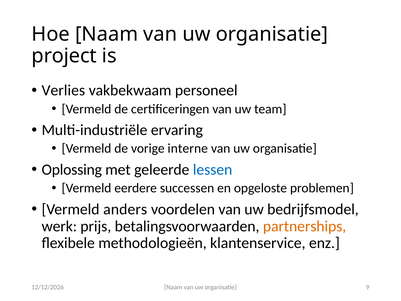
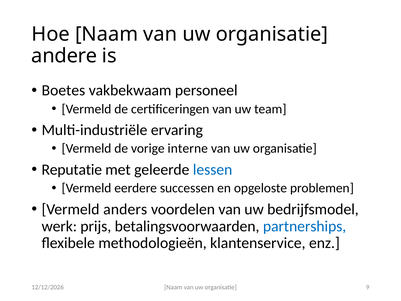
project: project -> andere (64, 56)
Verlies: Verlies -> Boetes (63, 90)
Oplossing: Oplossing -> Reputatie (72, 170)
partnerships colour: orange -> blue (305, 226)
